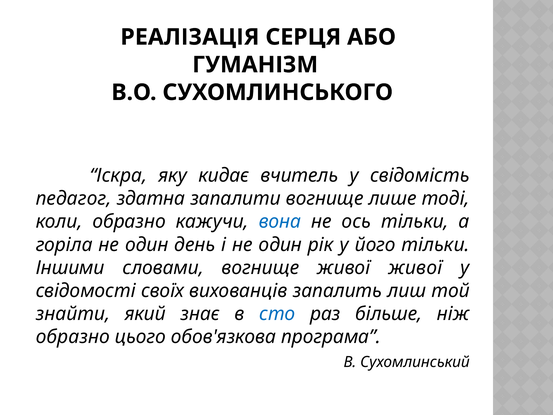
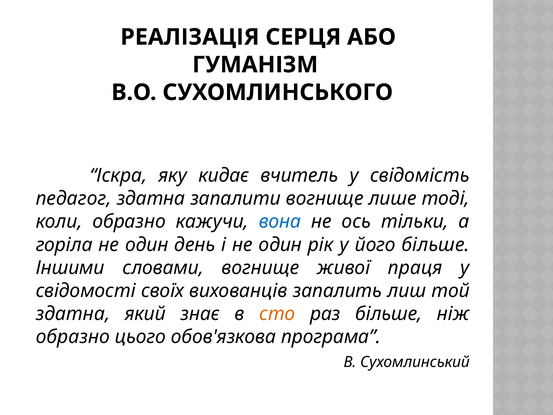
його тільки: тільки -> більше (436, 245)
живої живої: живої -> праця (415, 268)
знайти: знайти -> здатна (73, 314)
сто colour: blue -> orange (277, 314)
